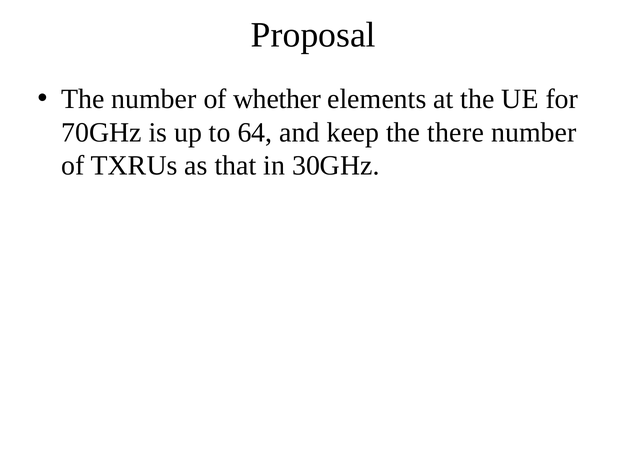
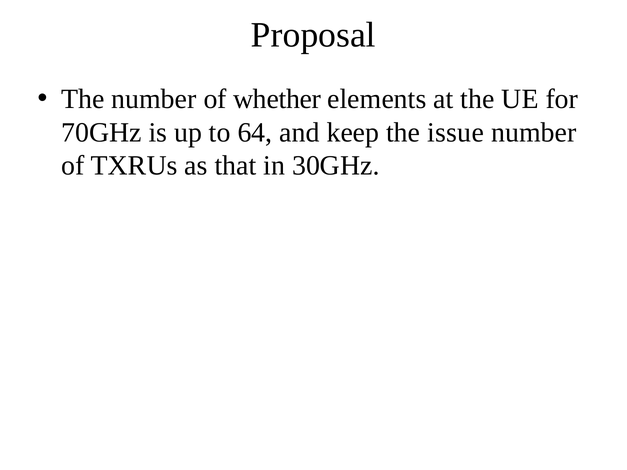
there: there -> issue (456, 132)
